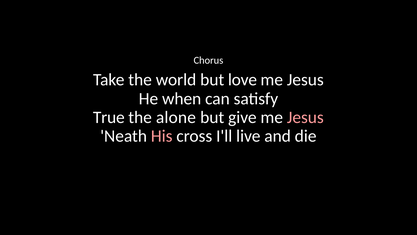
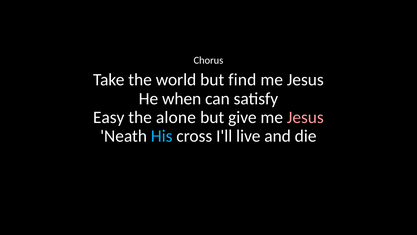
love: love -> find (242, 80)
True: True -> Easy (109, 117)
His colour: pink -> light blue (162, 136)
